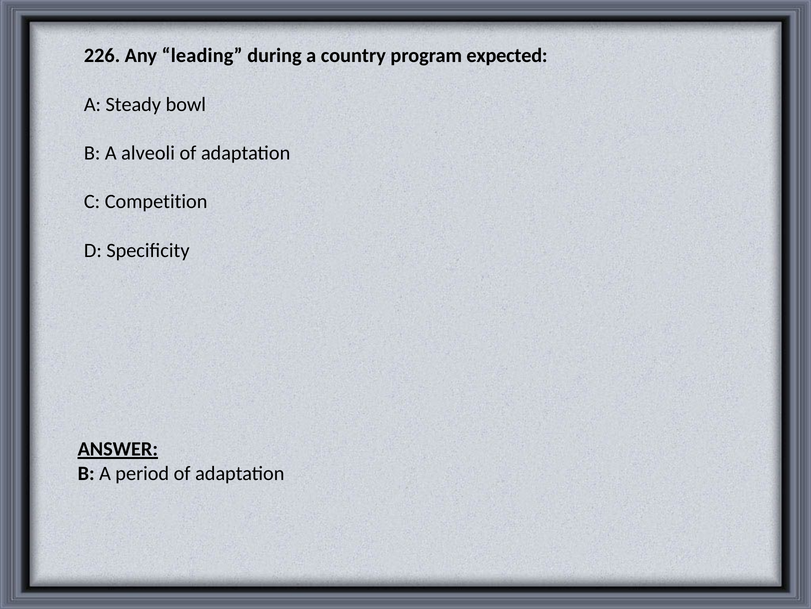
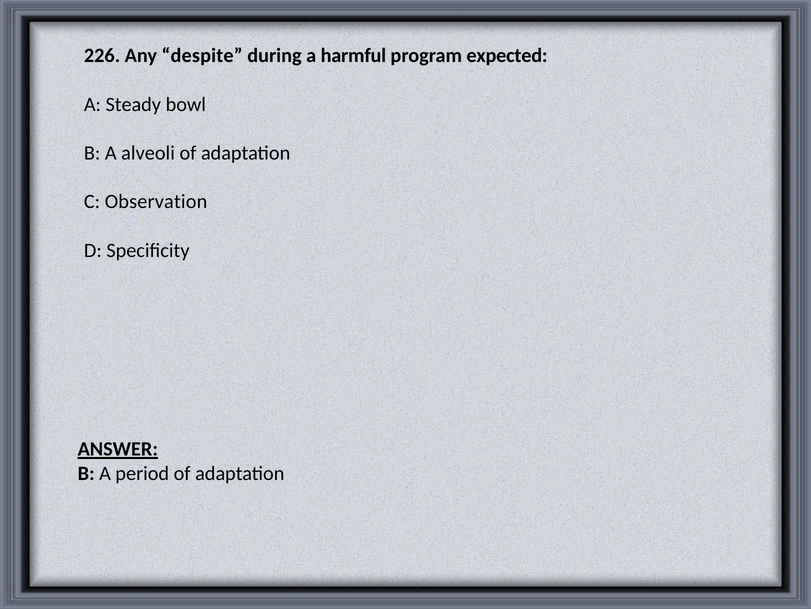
leading: leading -> despite (202, 56)
country: country -> harmful (353, 56)
Competition: Competition -> Observation (156, 202)
